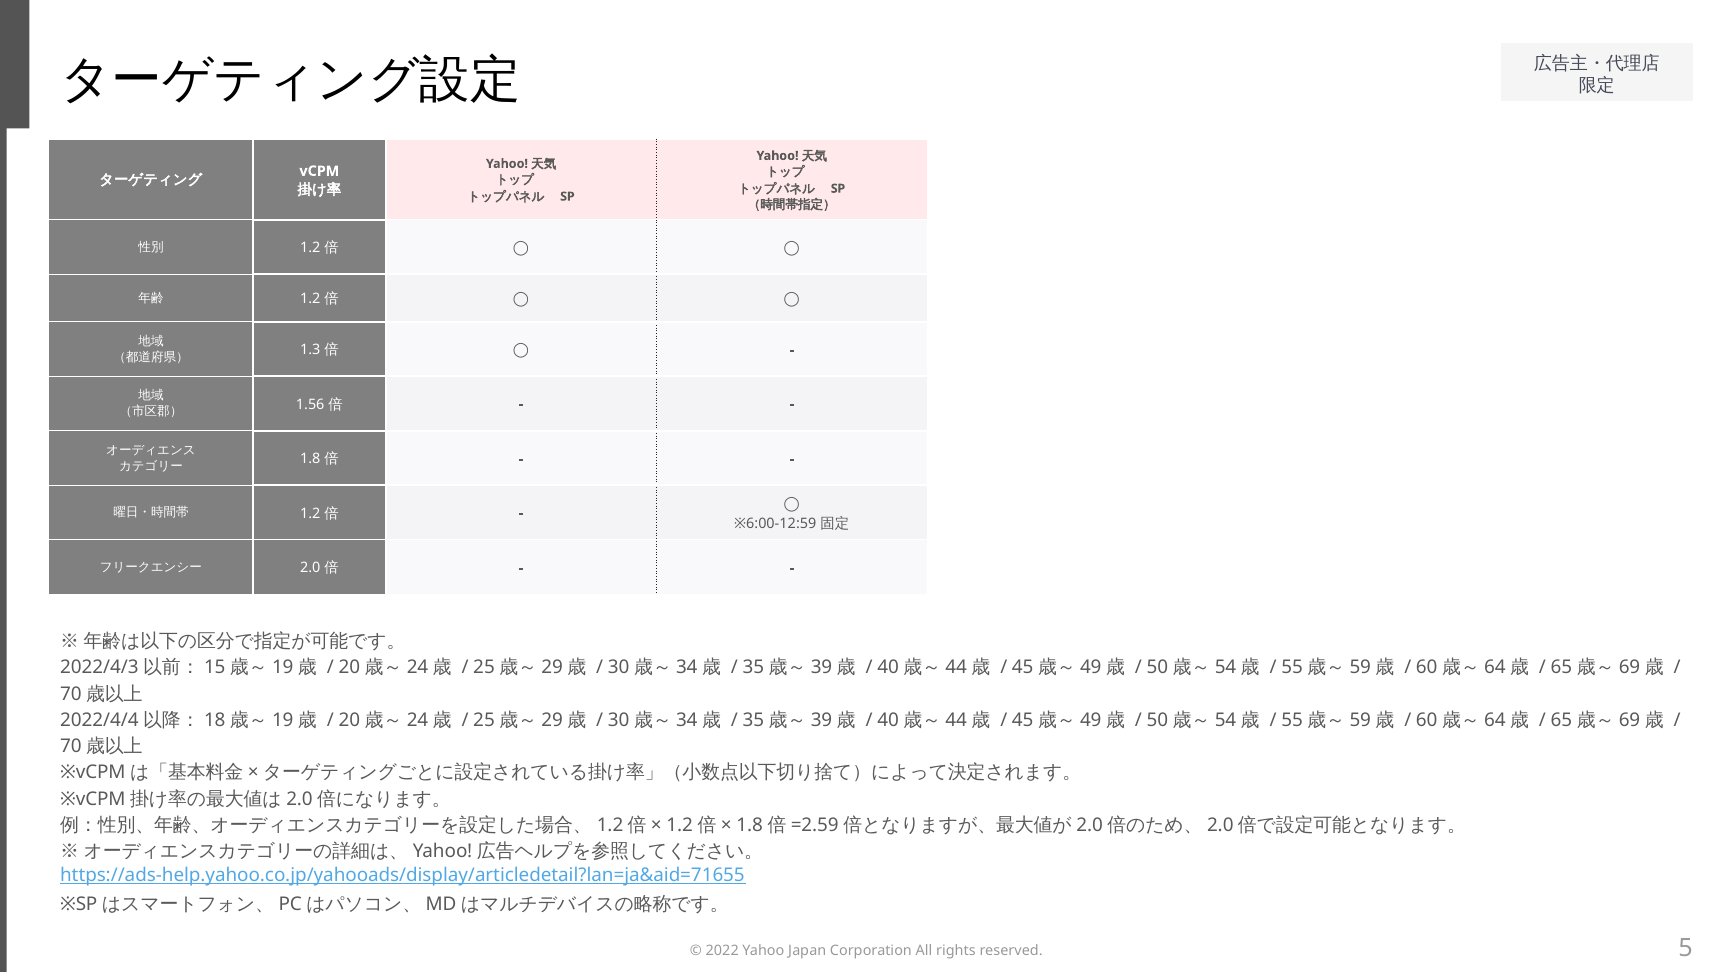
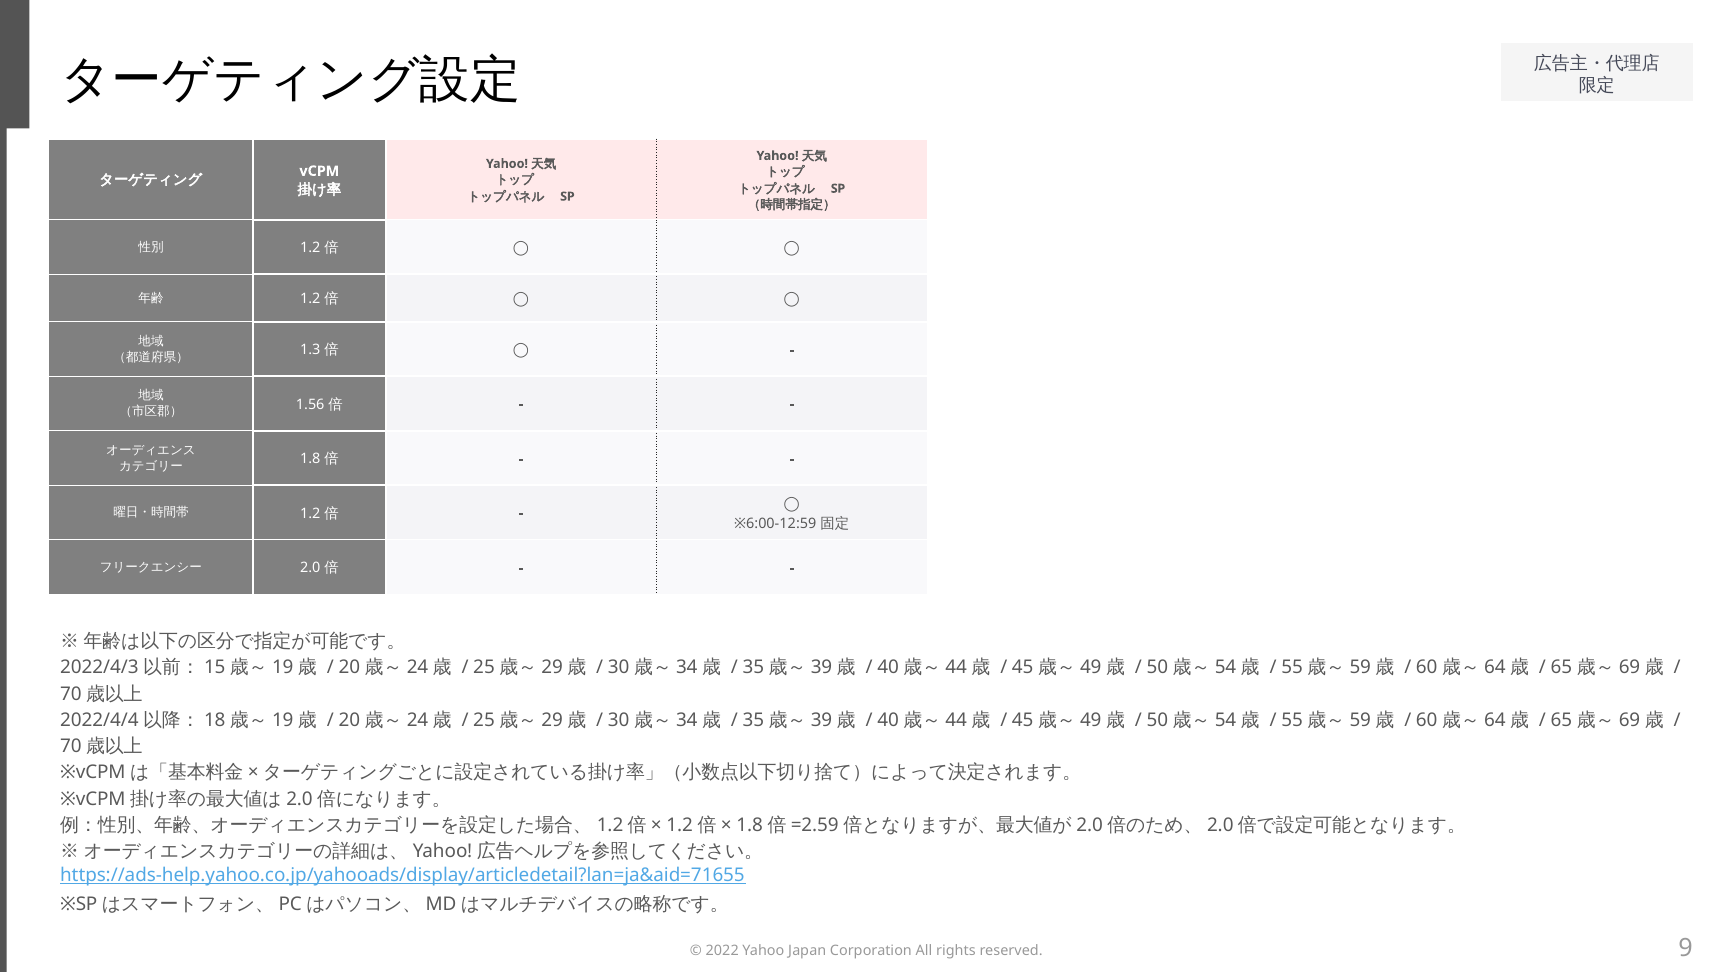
5: 5 -> 9 (1686, 949)
